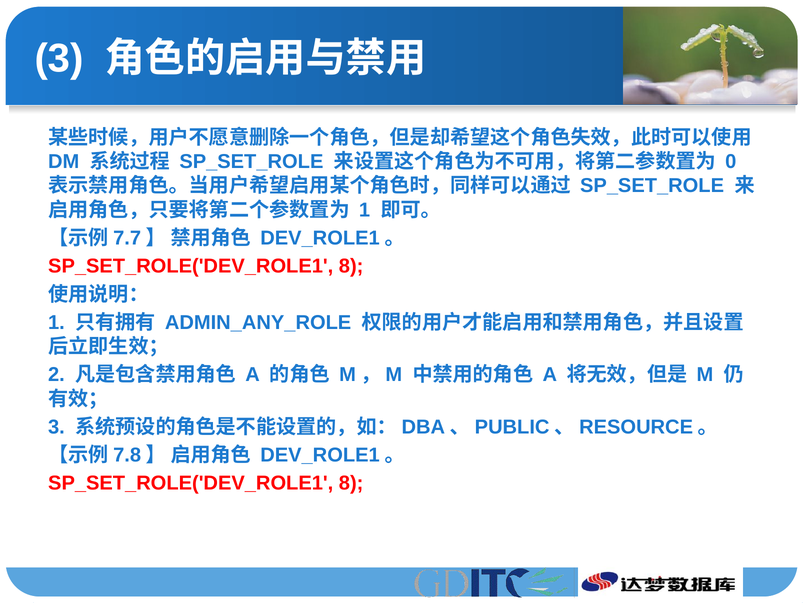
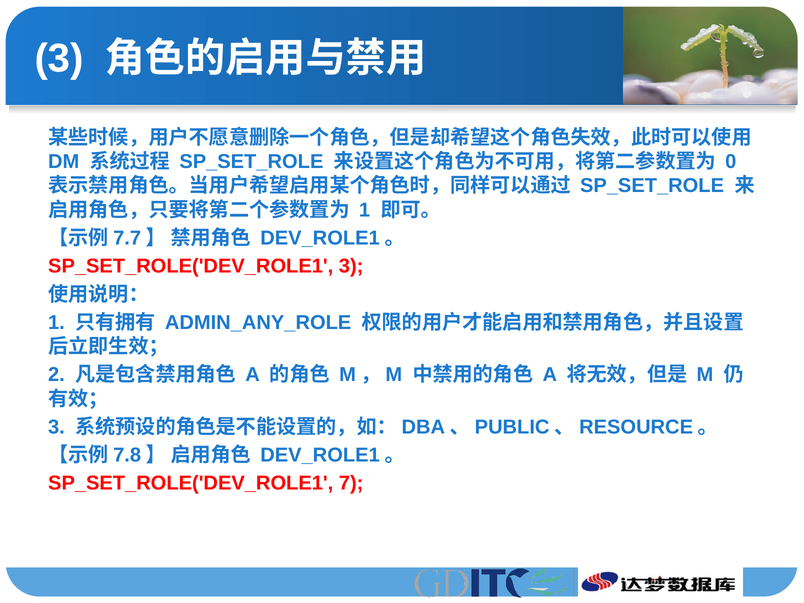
8: 8 -> 3 (351, 266)
8: 8 -> 7 (351, 483)
